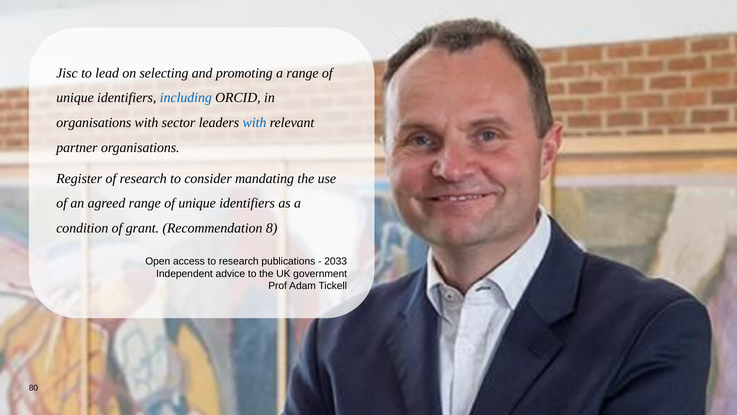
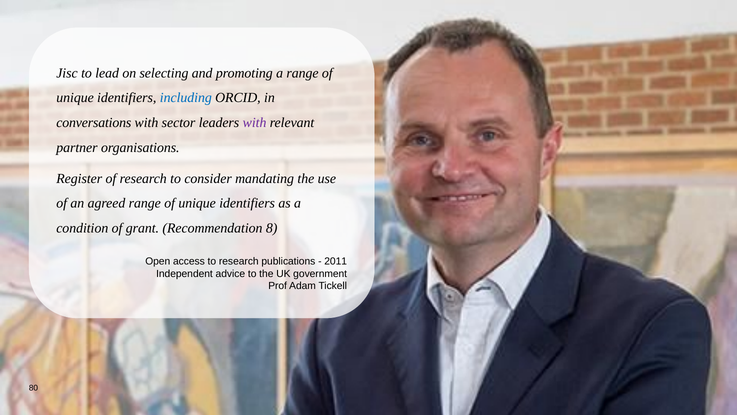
organisations: organisations -> conversations (94, 123)
with colour: blue -> purple (255, 123)
2033: 2033 -> 2011 (336, 261)
